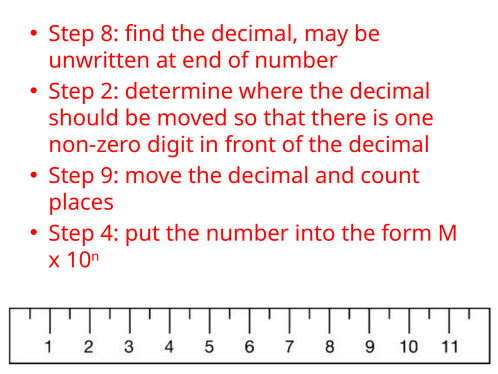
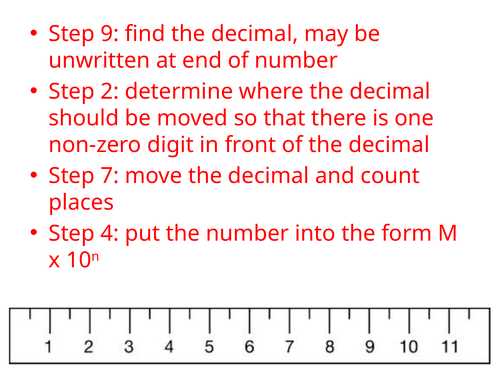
8: 8 -> 9 (110, 34)
9: 9 -> 7 (110, 176)
